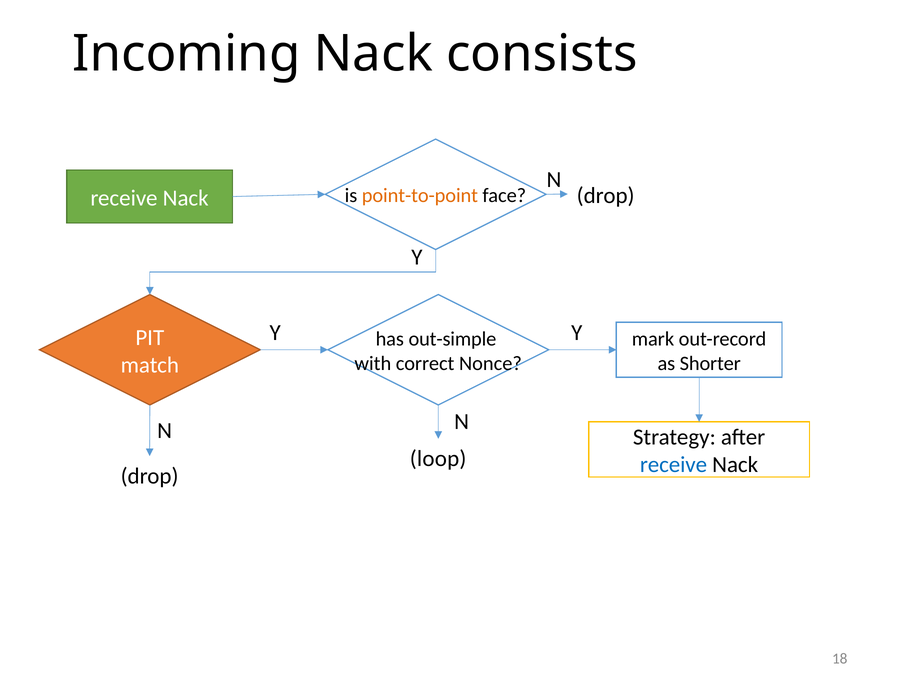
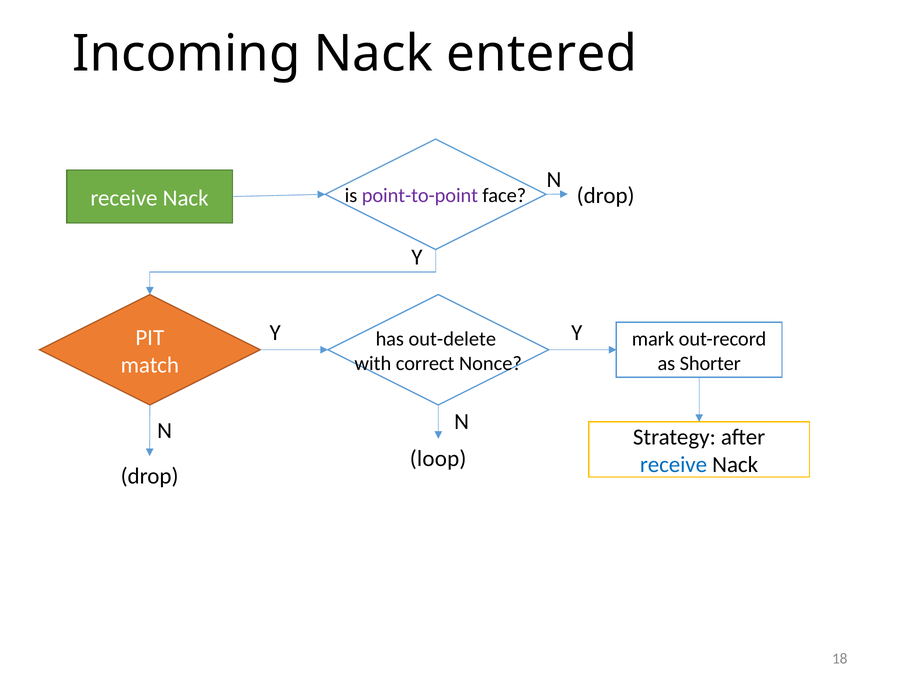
consists: consists -> entered (542, 54)
point-to-point colour: orange -> purple (420, 196)
out-simple: out-simple -> out-delete (452, 339)
